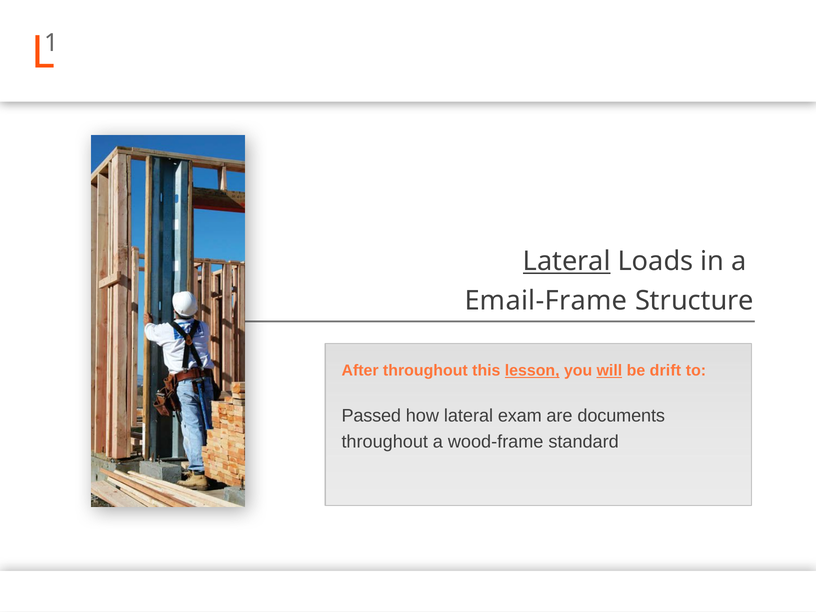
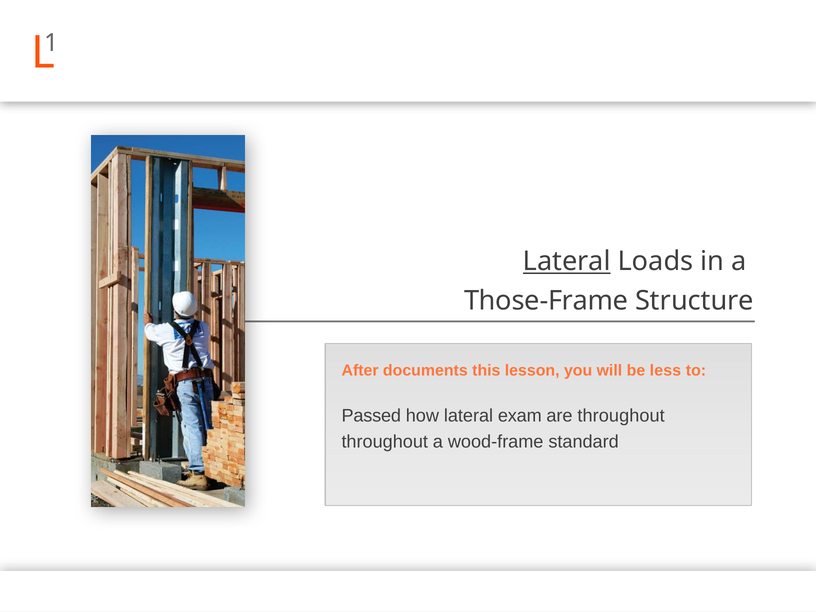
Email-Frame: Email-Frame -> Those-Frame (546, 301)
After throughout: throughout -> documents (425, 371)
lesson underline: present -> none (532, 371)
will underline: present -> none (609, 371)
drift: drift -> less (665, 371)
are documents: documents -> throughout (621, 416)
